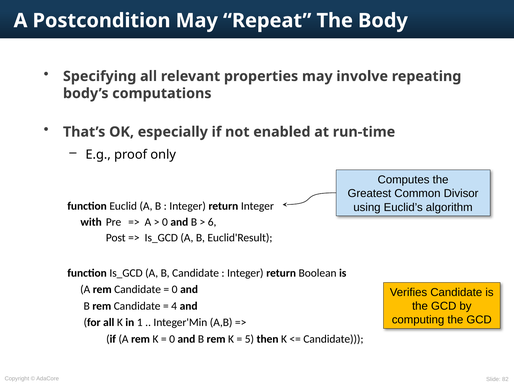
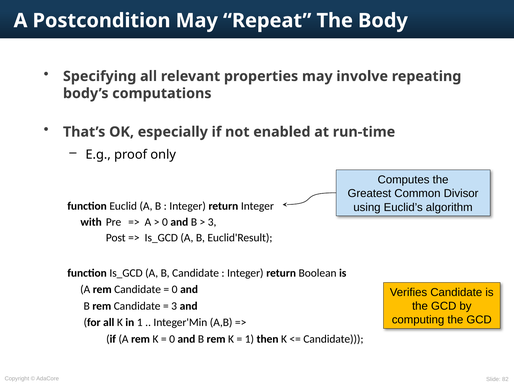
6: 6 -> 3 (212, 222)
4: 4 -> 3 (174, 306)
5: 5 -> 1 (249, 340)
